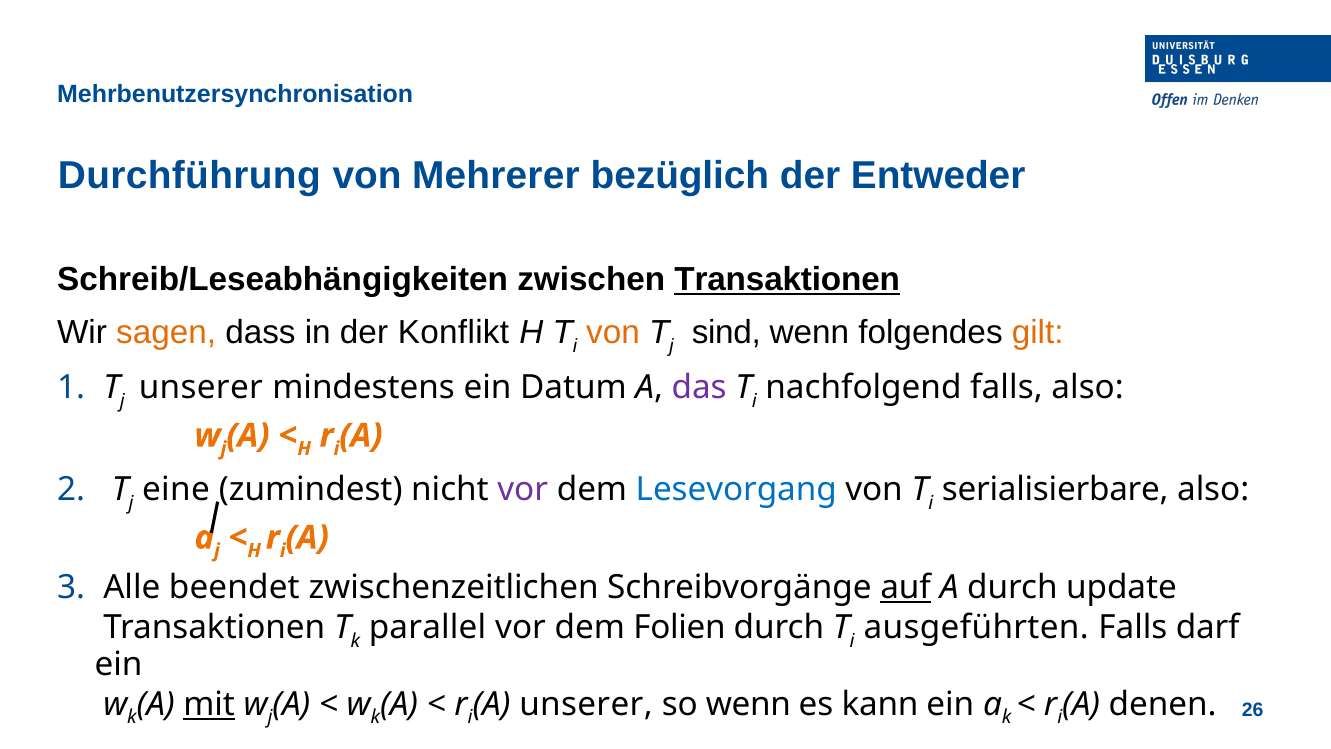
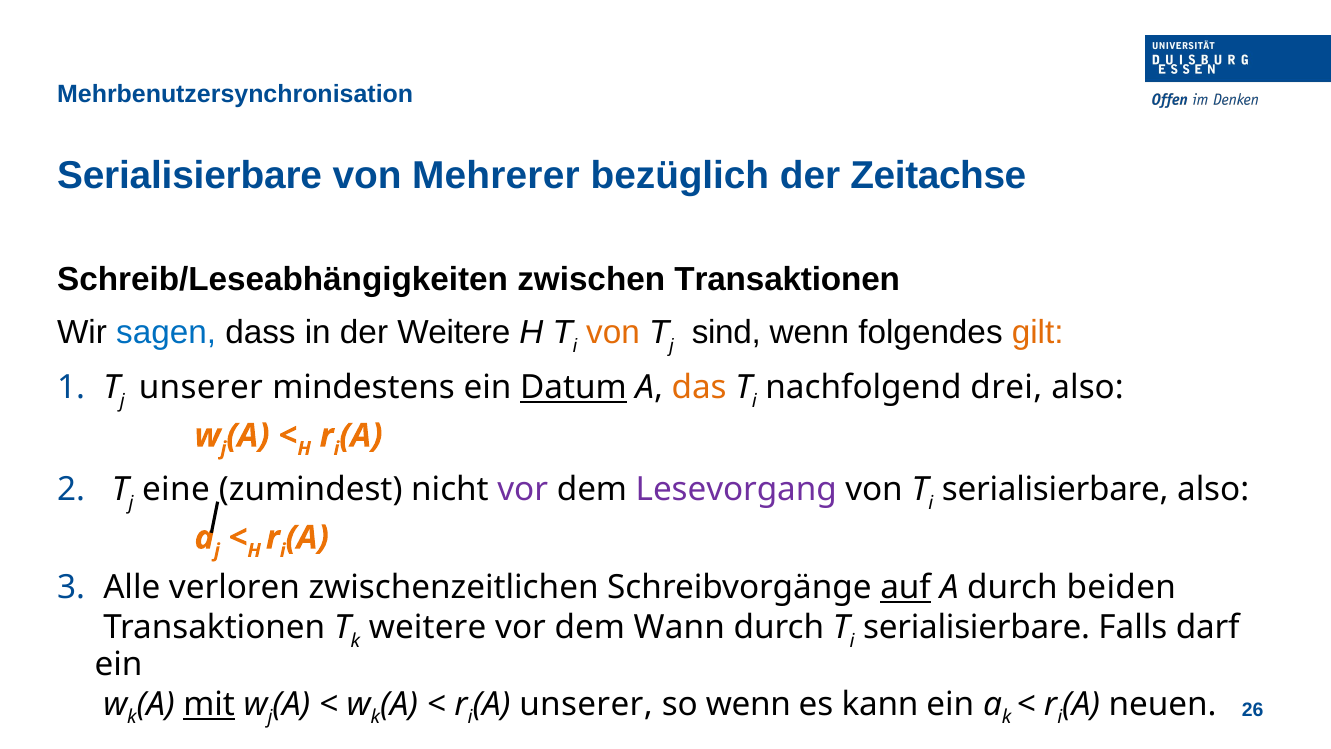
Durchführung: Durchführung -> Serialisierbare (190, 176)
Entweder: Entweder -> Zeitachse (938, 176)
Transaktionen underline: present -> none (787, 279)
sagen colour: orange -> blue (166, 333)
der Konflikt: Konflikt -> Weitere (454, 333)
Datum underline: none -> present (573, 388)
das colour: purple -> orange (699, 388)
nachfolgend falls: falls -> drei (1006, 388)
Lesevorgang colour: blue -> purple (736, 490)
beendet: beendet -> verloren (234, 588)
update: update -> beiden (1121, 588)
parallel: parallel -> weitere (428, 627)
Folien: Folien -> Wann (679, 627)
ausgeführten: ausgeführten -> serialisierbare (977, 627)
denen: denen -> neuen (1163, 704)
